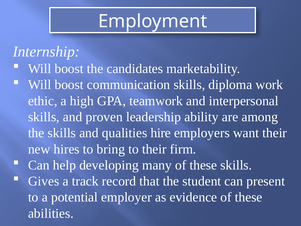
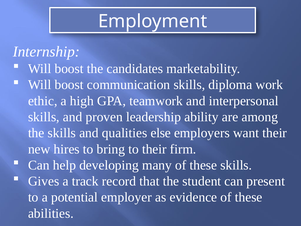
hire: hire -> else (161, 133)
